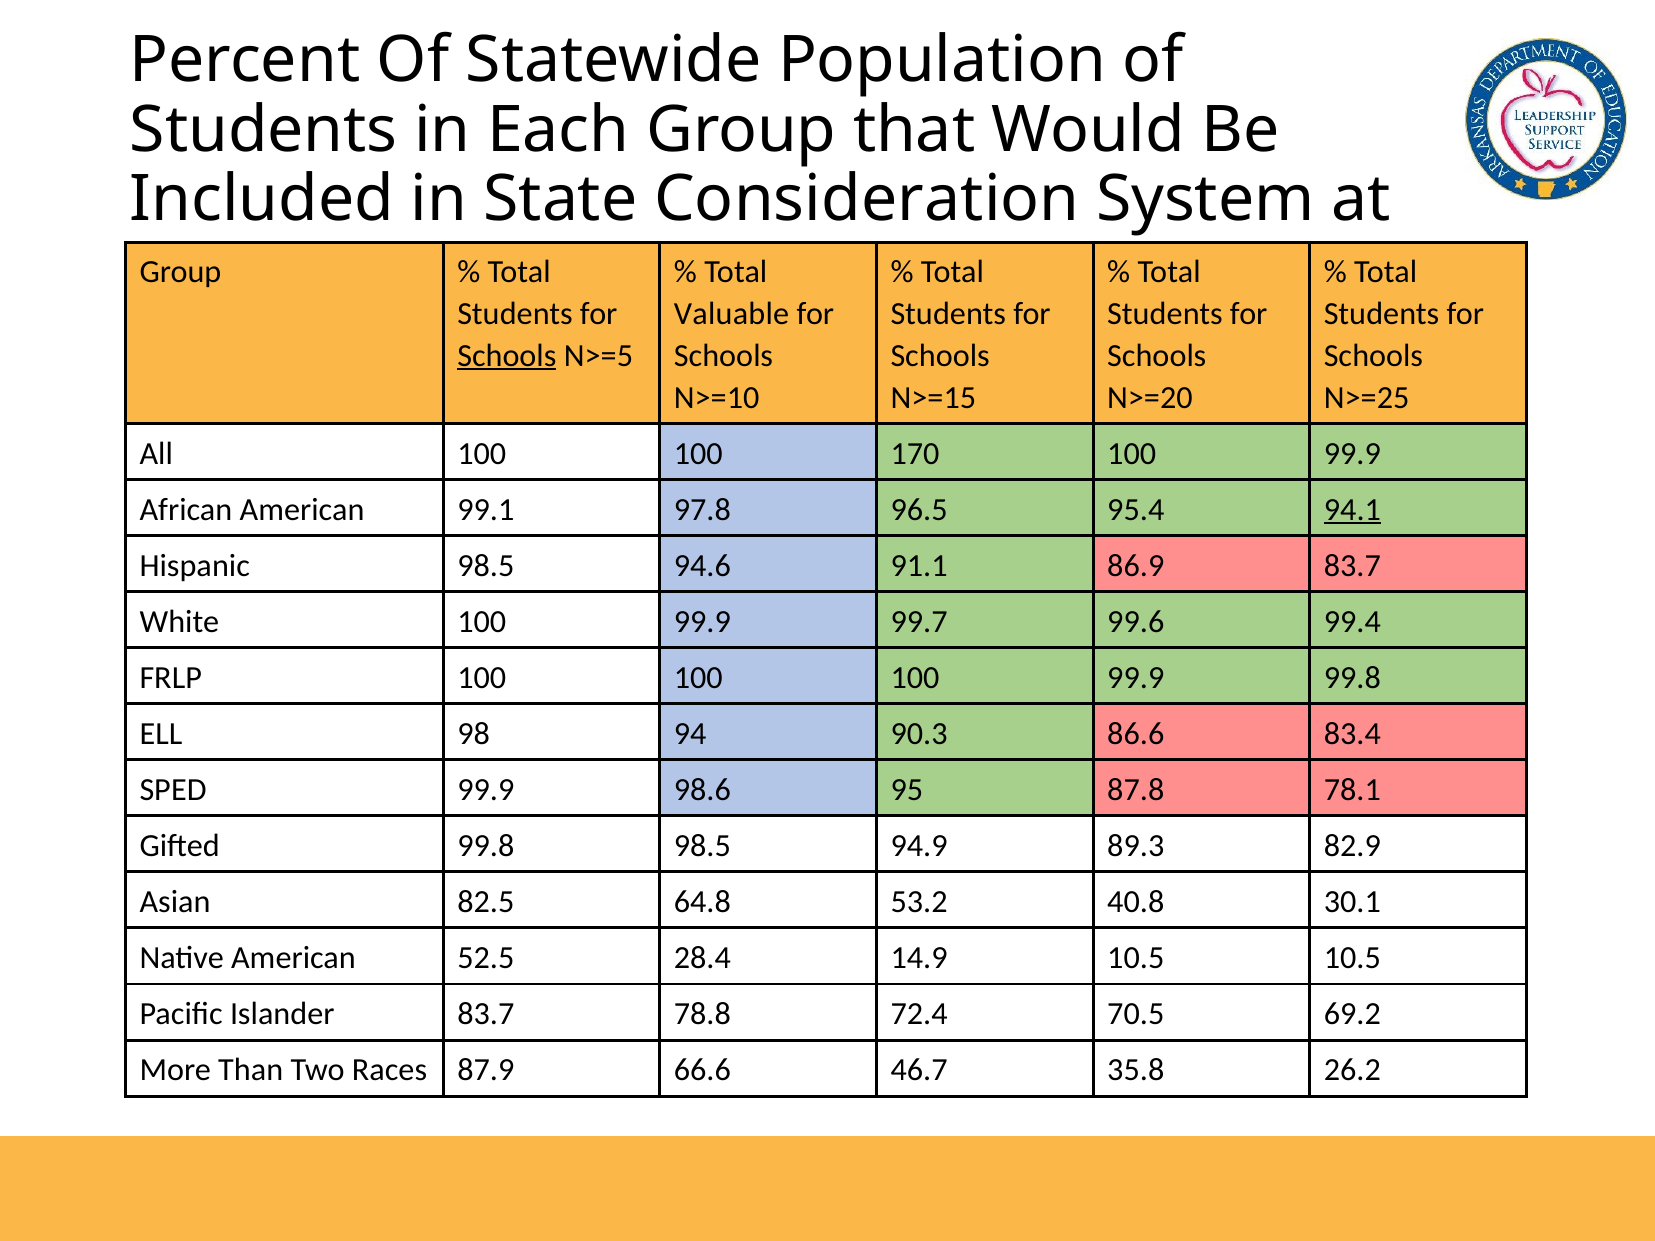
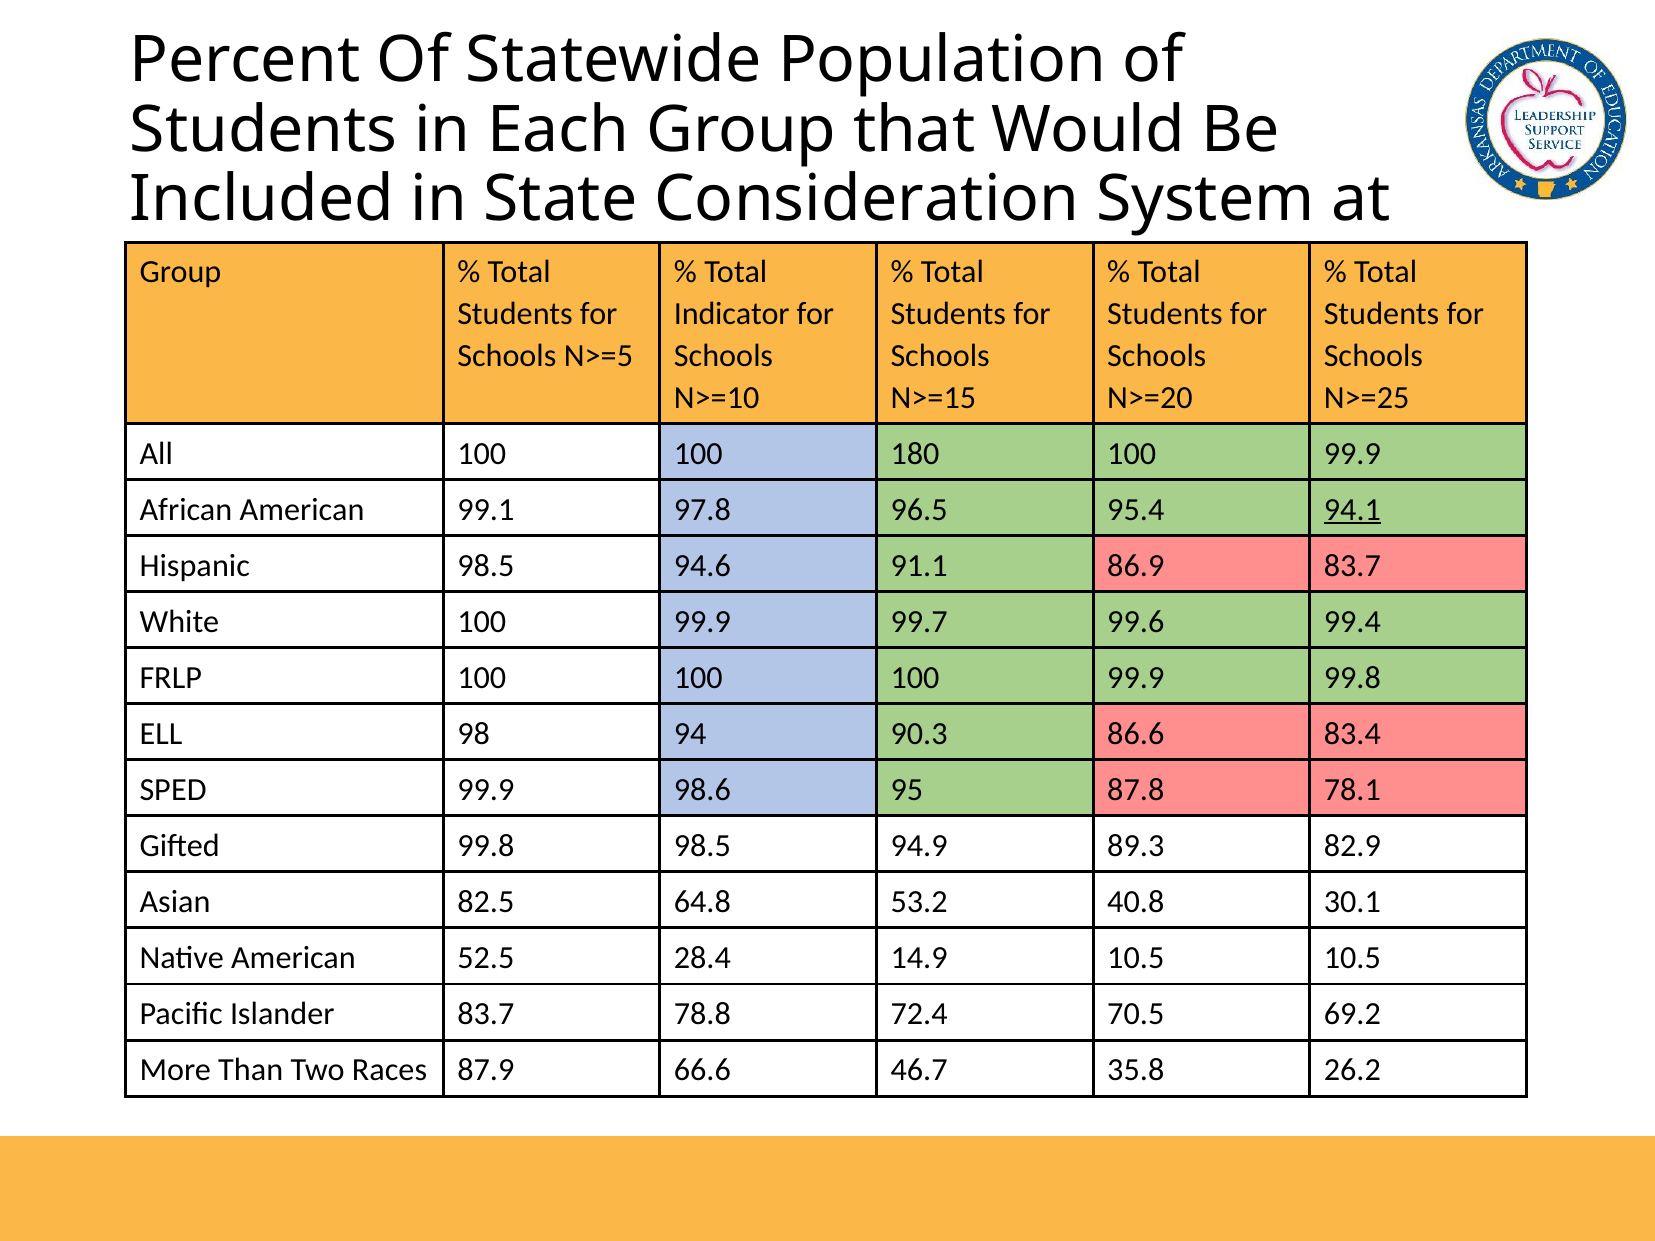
Valuable: Valuable -> Indicator (732, 314)
Schools underline: present -> none (507, 356)
170: 170 -> 180 (915, 454)
